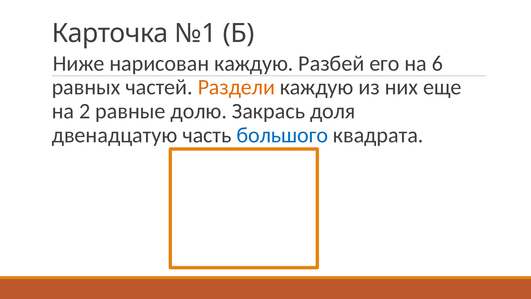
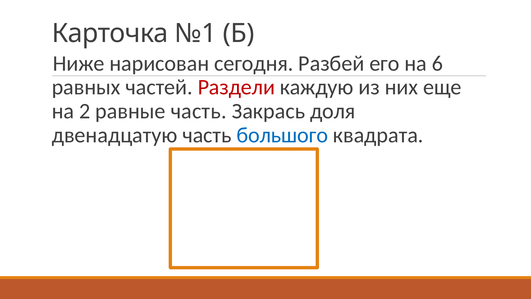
нарисован каждую: каждую -> сегодня (254, 63)
Раздели colour: orange -> red (236, 87)
равные долю: долю -> часть (199, 111)
